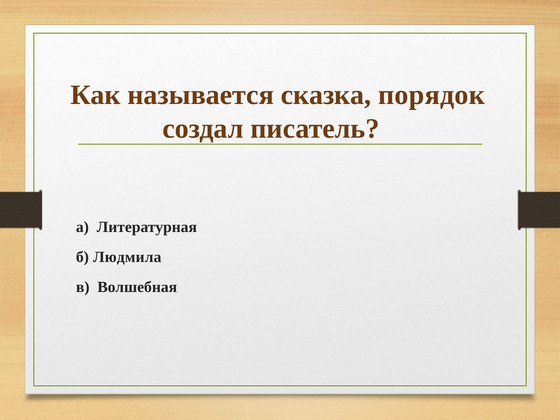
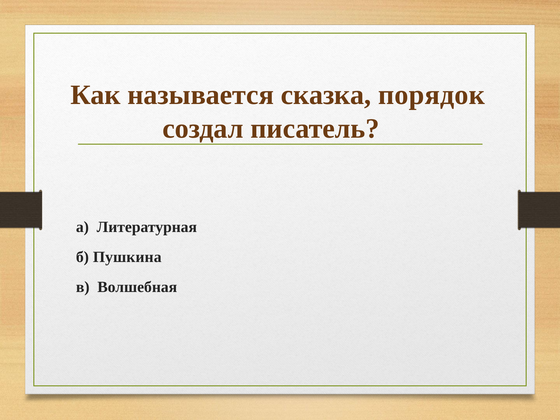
Людмила: Людмила -> Пушкина (127, 257)
